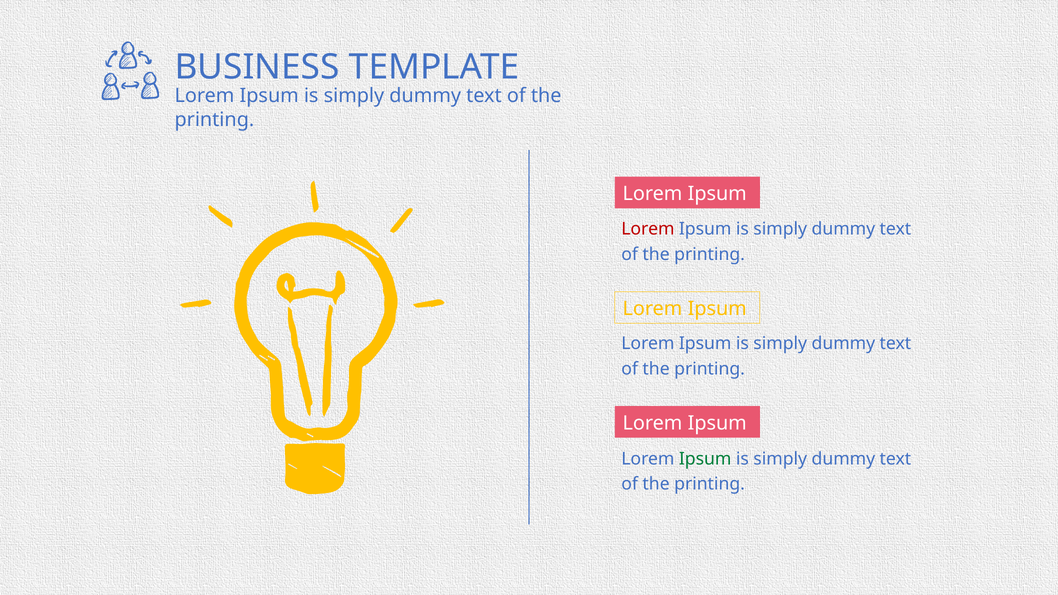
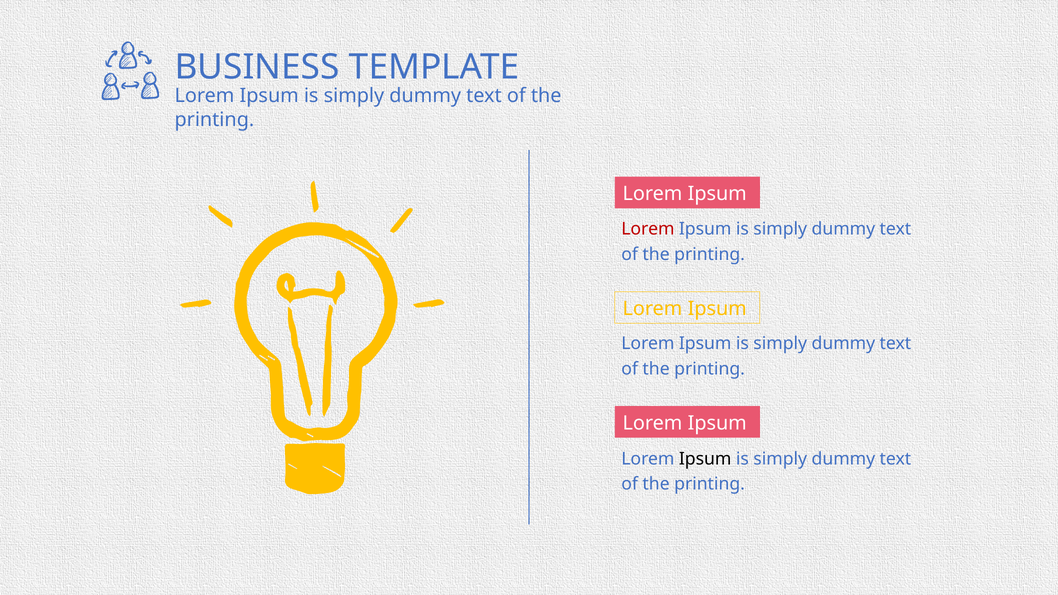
Ipsum colour: green -> black (705, 459)
